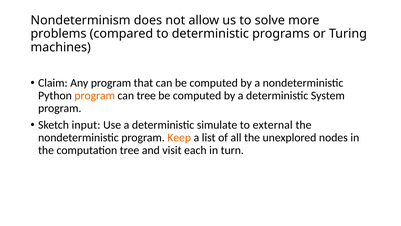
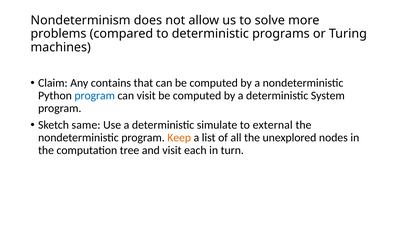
Any program: program -> contains (111, 83)
program colour: orange -> blue (95, 95)
can tree: tree -> visit (146, 95)
input: input -> same (86, 125)
